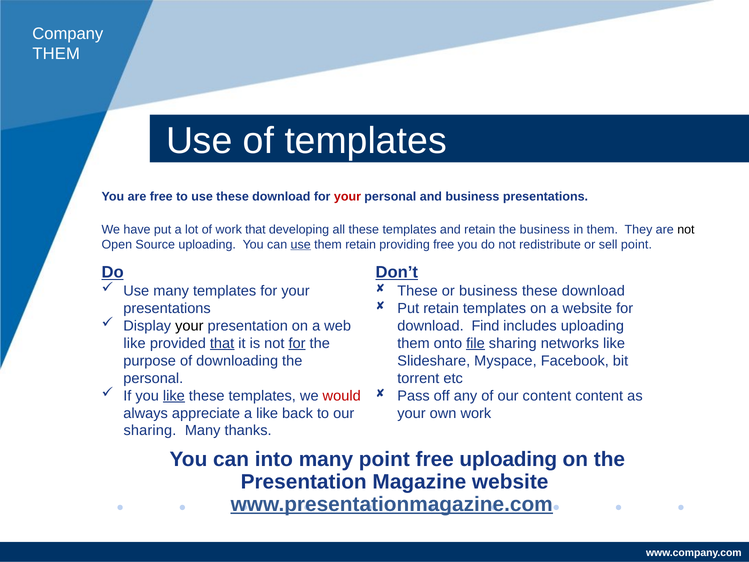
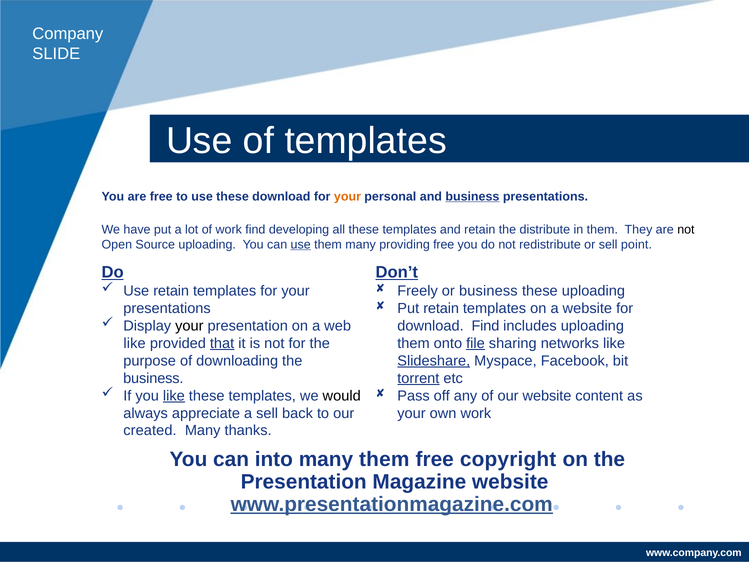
THEM: THEM -> SLIDE (56, 53)
your colour: red -> orange (347, 196)
business underline: none -> present (472, 196)
work that: that -> find (255, 229)
the business: business -> distribute (545, 229)
them retain: retain -> many (361, 244)
Use many: many -> retain (171, 291)
These: These -> Freely (418, 291)
download: download -> uploading (593, 291)
for underline: present -> none (297, 343)
Slideshare underline: none -> present (434, 361)
personal: personal -> business (153, 378)
torrent underline: none -> present (418, 378)
would colour: red -> black (342, 396)
our content: content -> website (547, 396)
a like: like -> sell (267, 413)
sharing: sharing -> created (150, 430)
many point: point -> them (384, 459)
free uploading: uploading -> copyright (508, 459)
